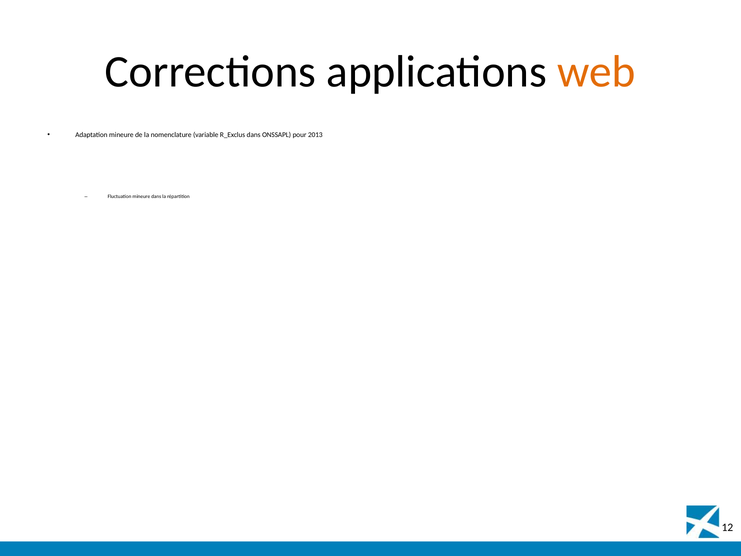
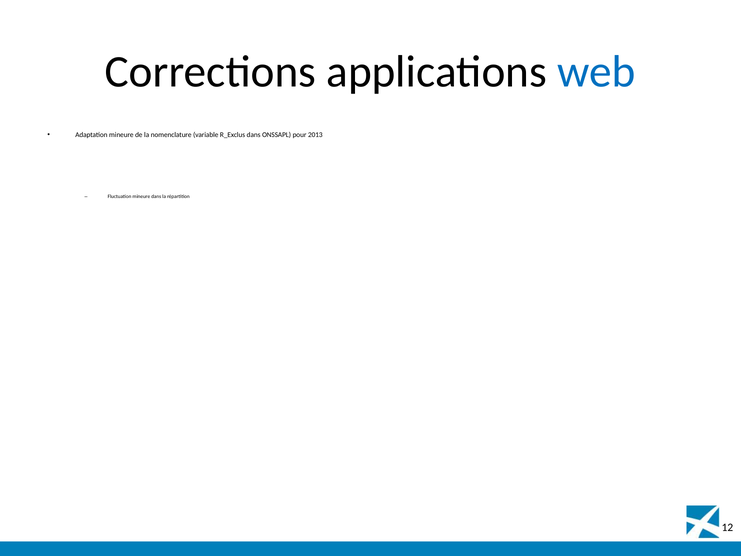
web colour: orange -> blue (596, 72)
